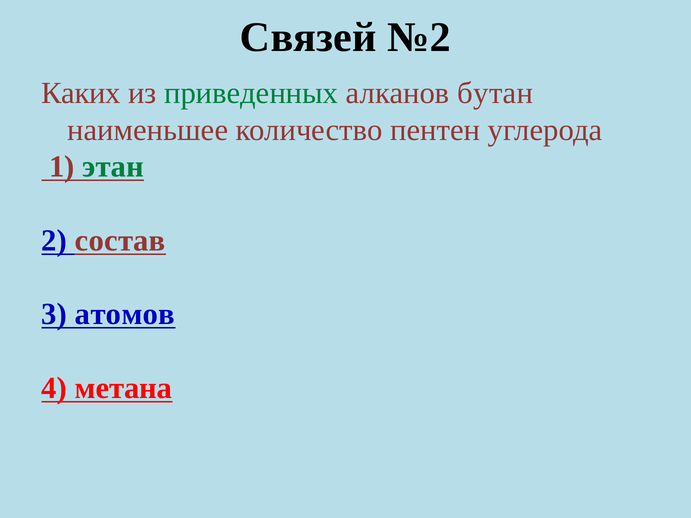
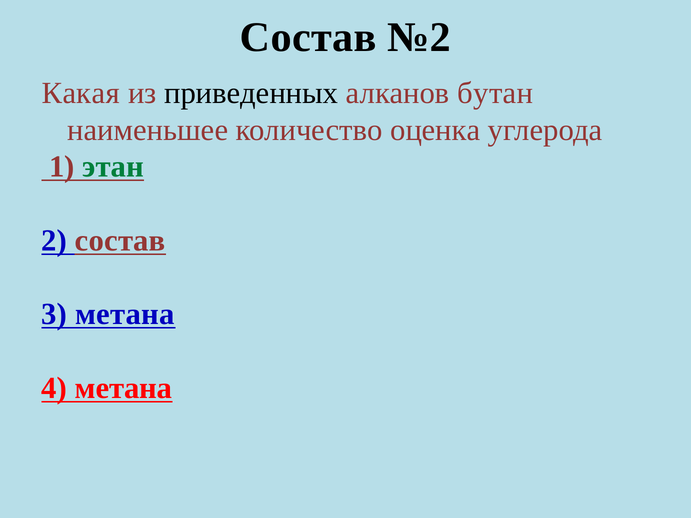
Связей: Связей -> Состав (308, 37)
Каких: Каких -> Какая (81, 93)
приведенных colour: green -> black (251, 93)
пентен: пентен -> оценка (435, 130)
3 атомов: атомов -> метана (125, 314)
